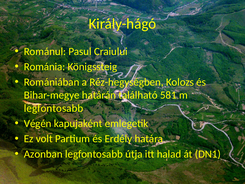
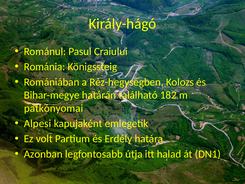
581: 581 -> 182 (168, 95)
legfontosabb: legfontosabb -> patkónyomai (54, 108)
Végén: Végén -> Alpesi (38, 123)
